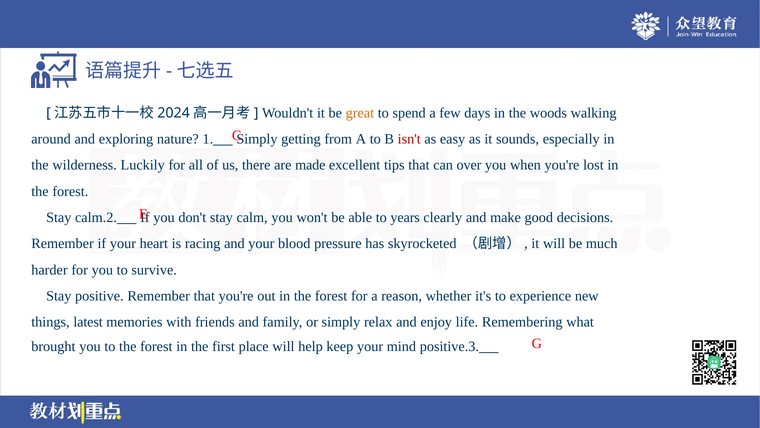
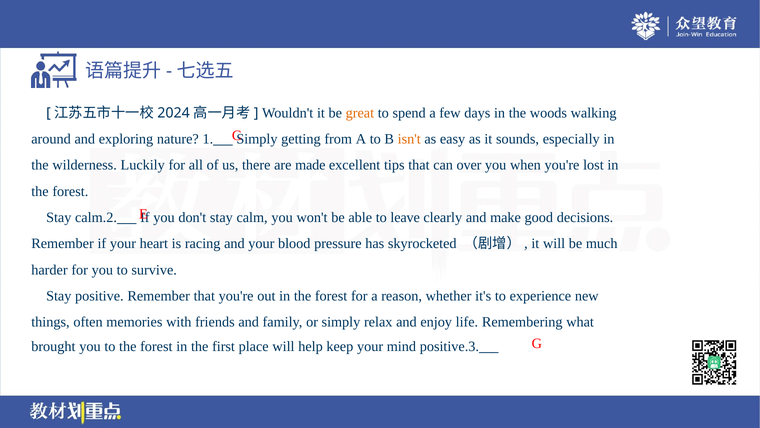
isn't colour: red -> orange (409, 139)
years: years -> leave (405, 217)
latest: latest -> often (88, 322)
